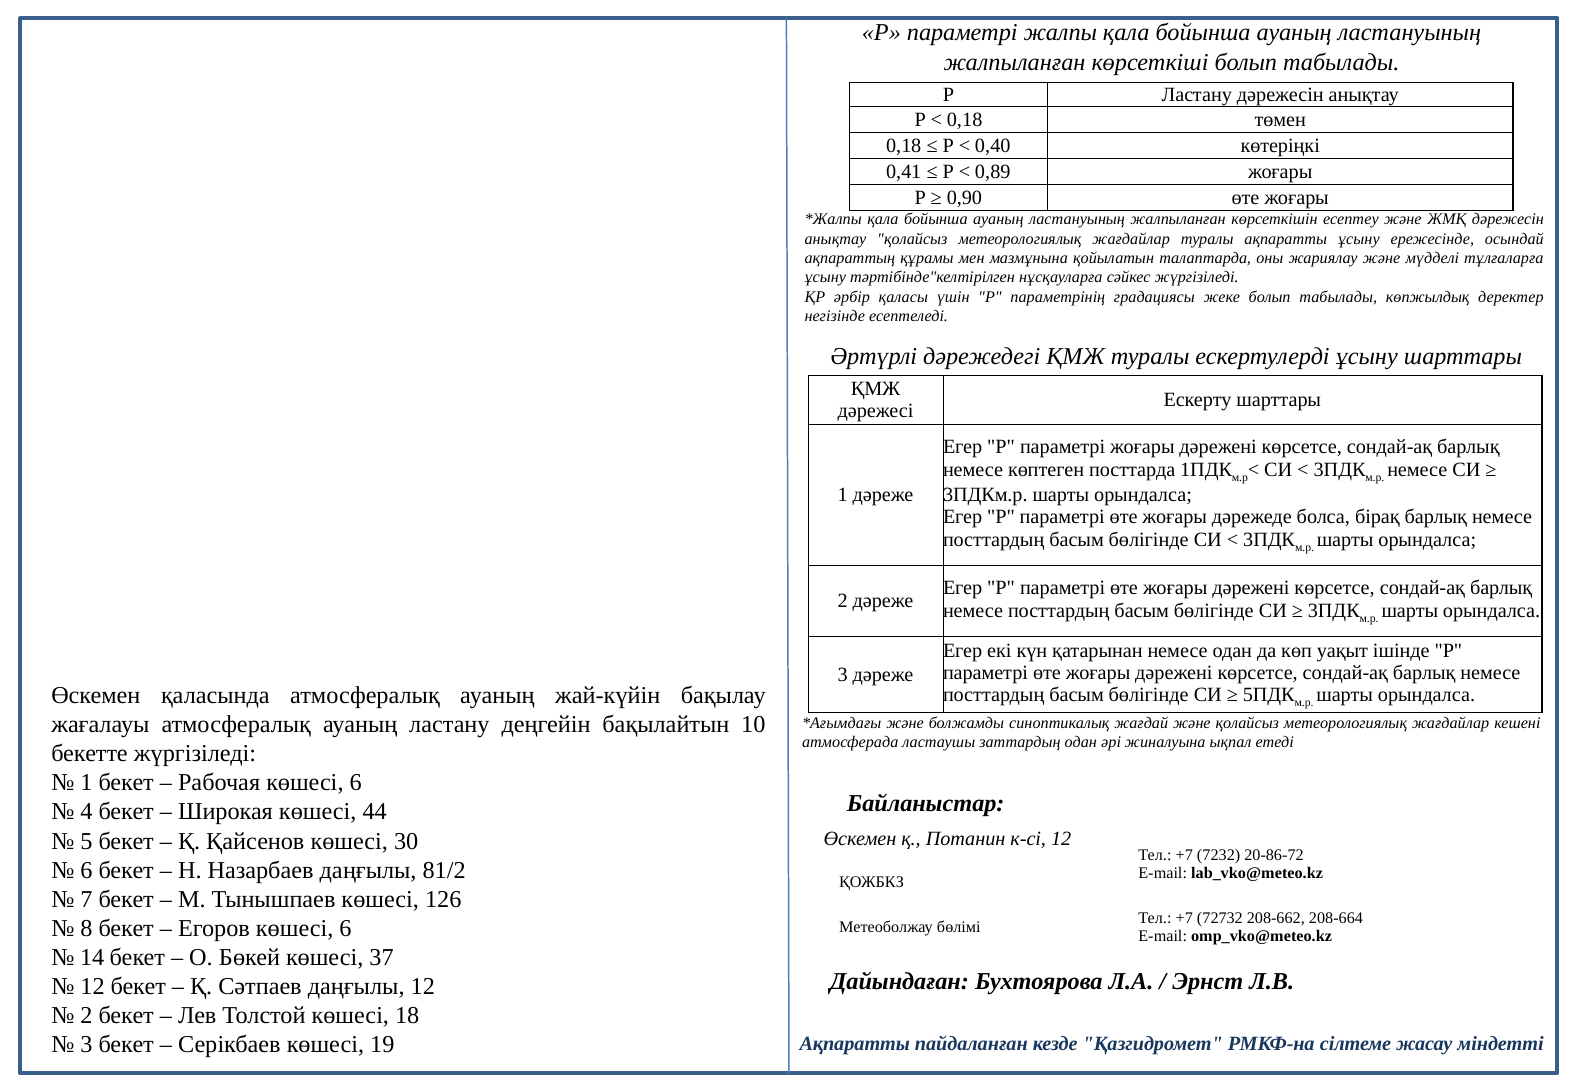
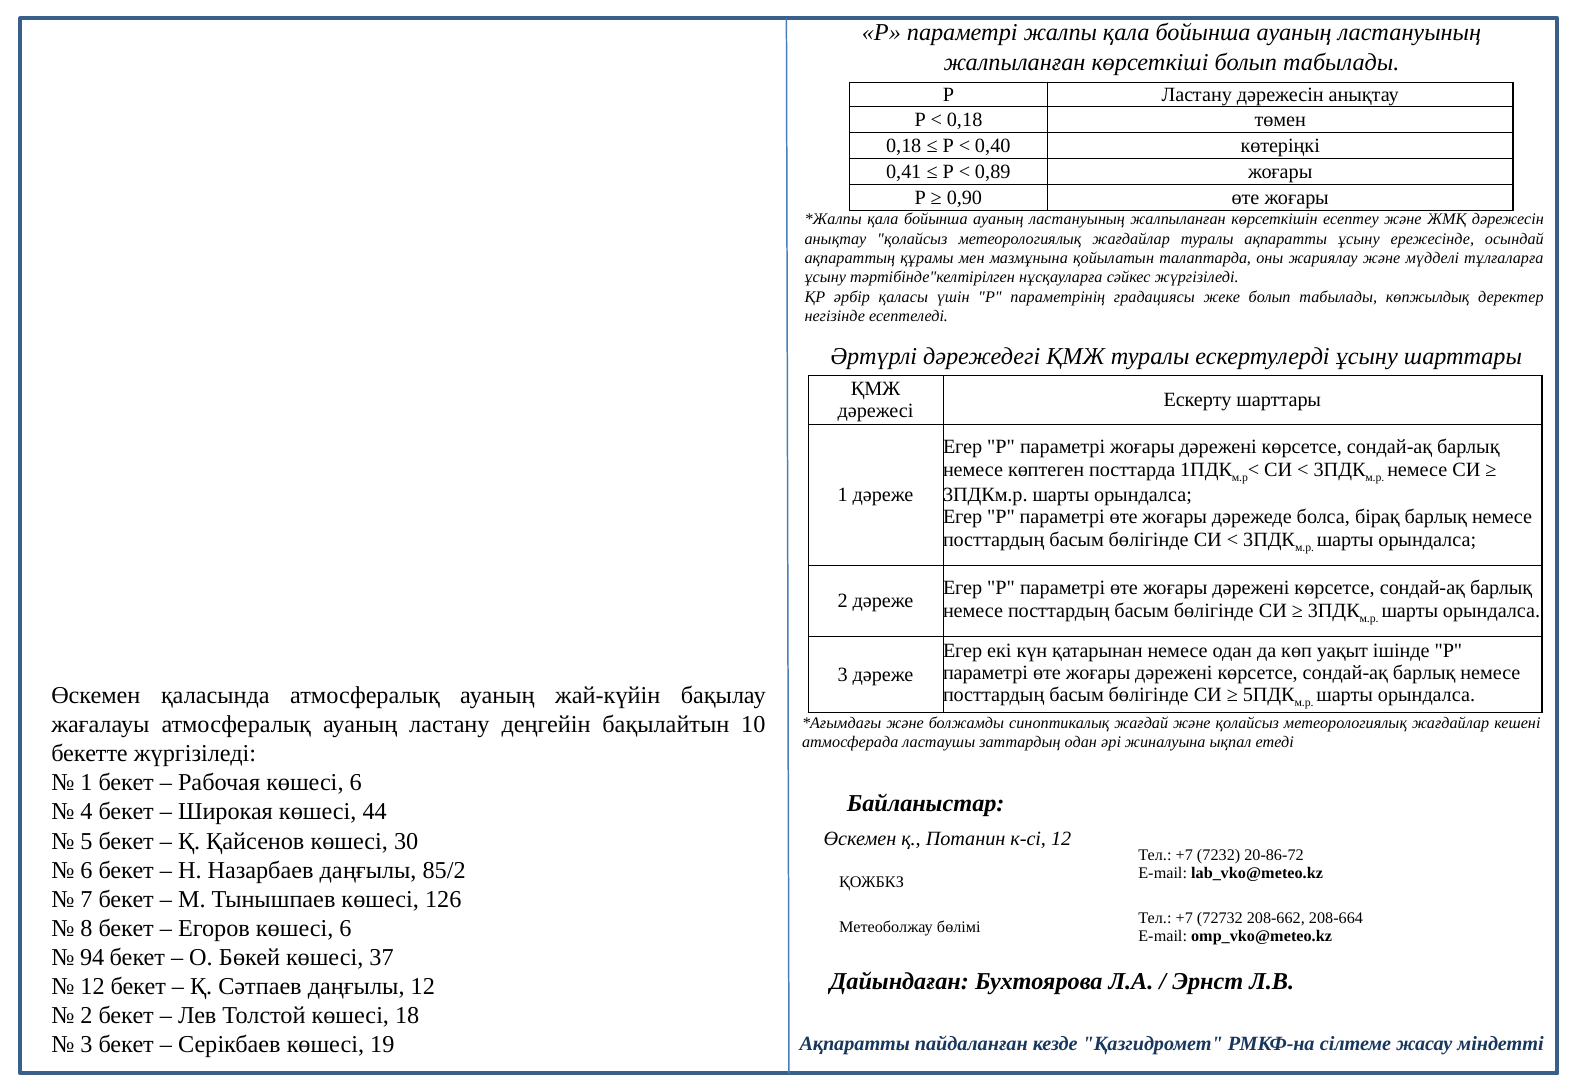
81/2: 81/2 -> 85/2 (444, 871)
14: 14 -> 94 (92, 958)
